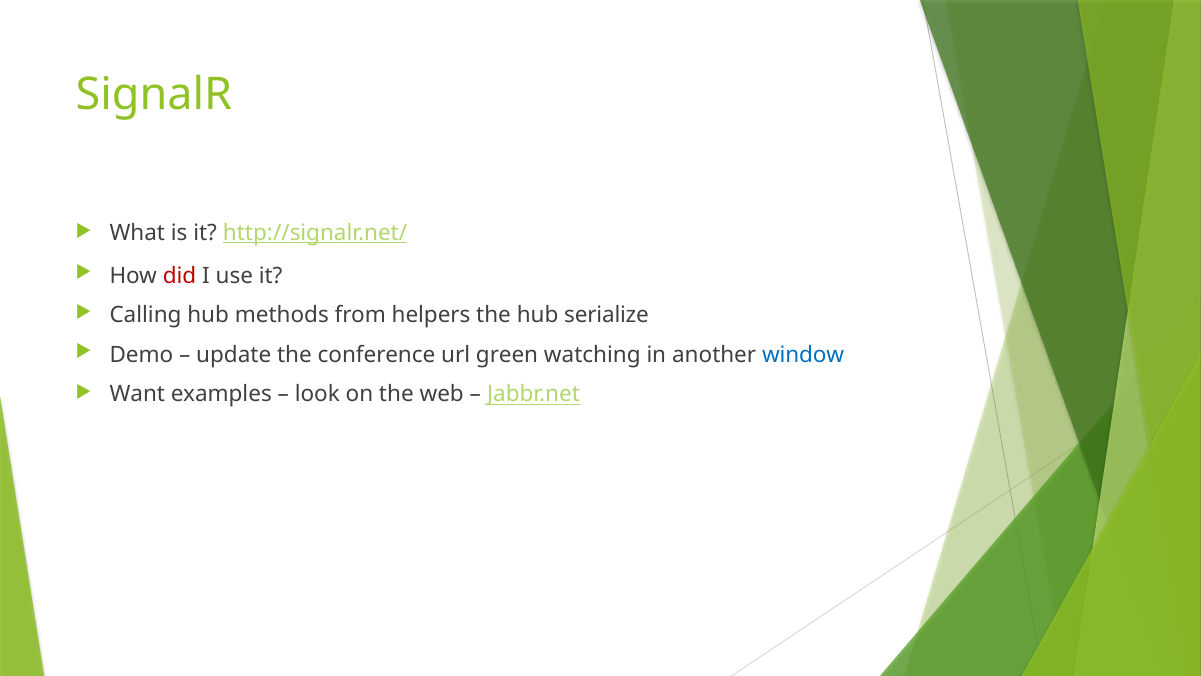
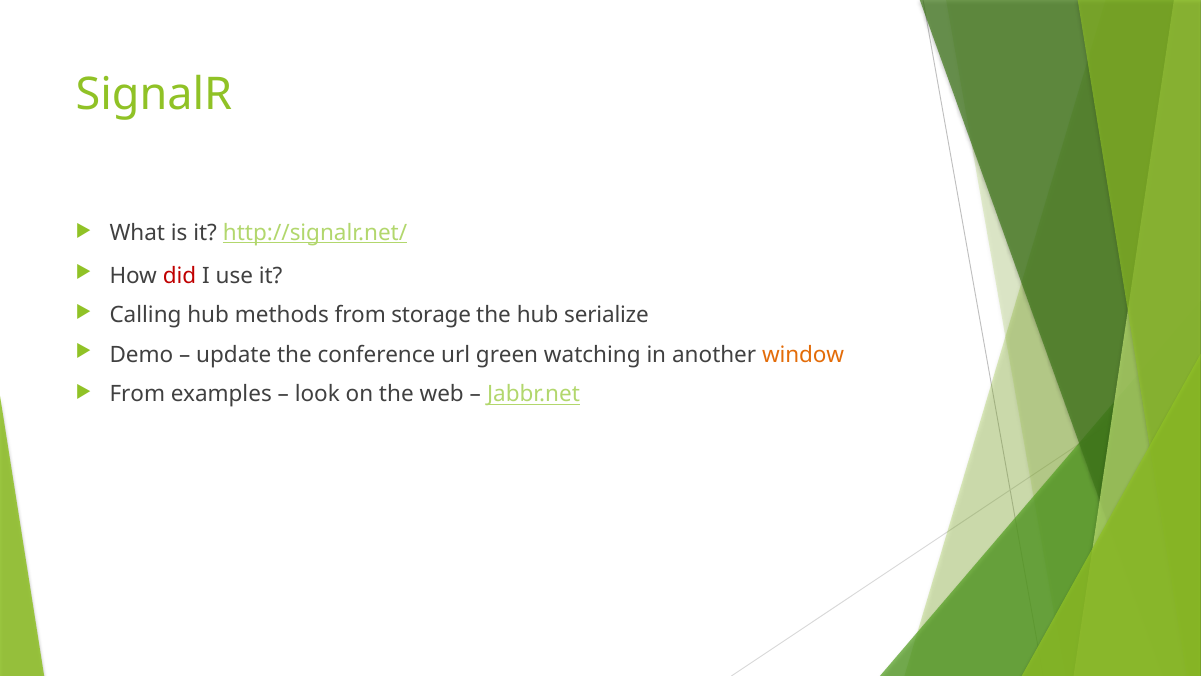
helpers: helpers -> storage (431, 315)
window colour: blue -> orange (803, 355)
Want: Want -> From (137, 394)
